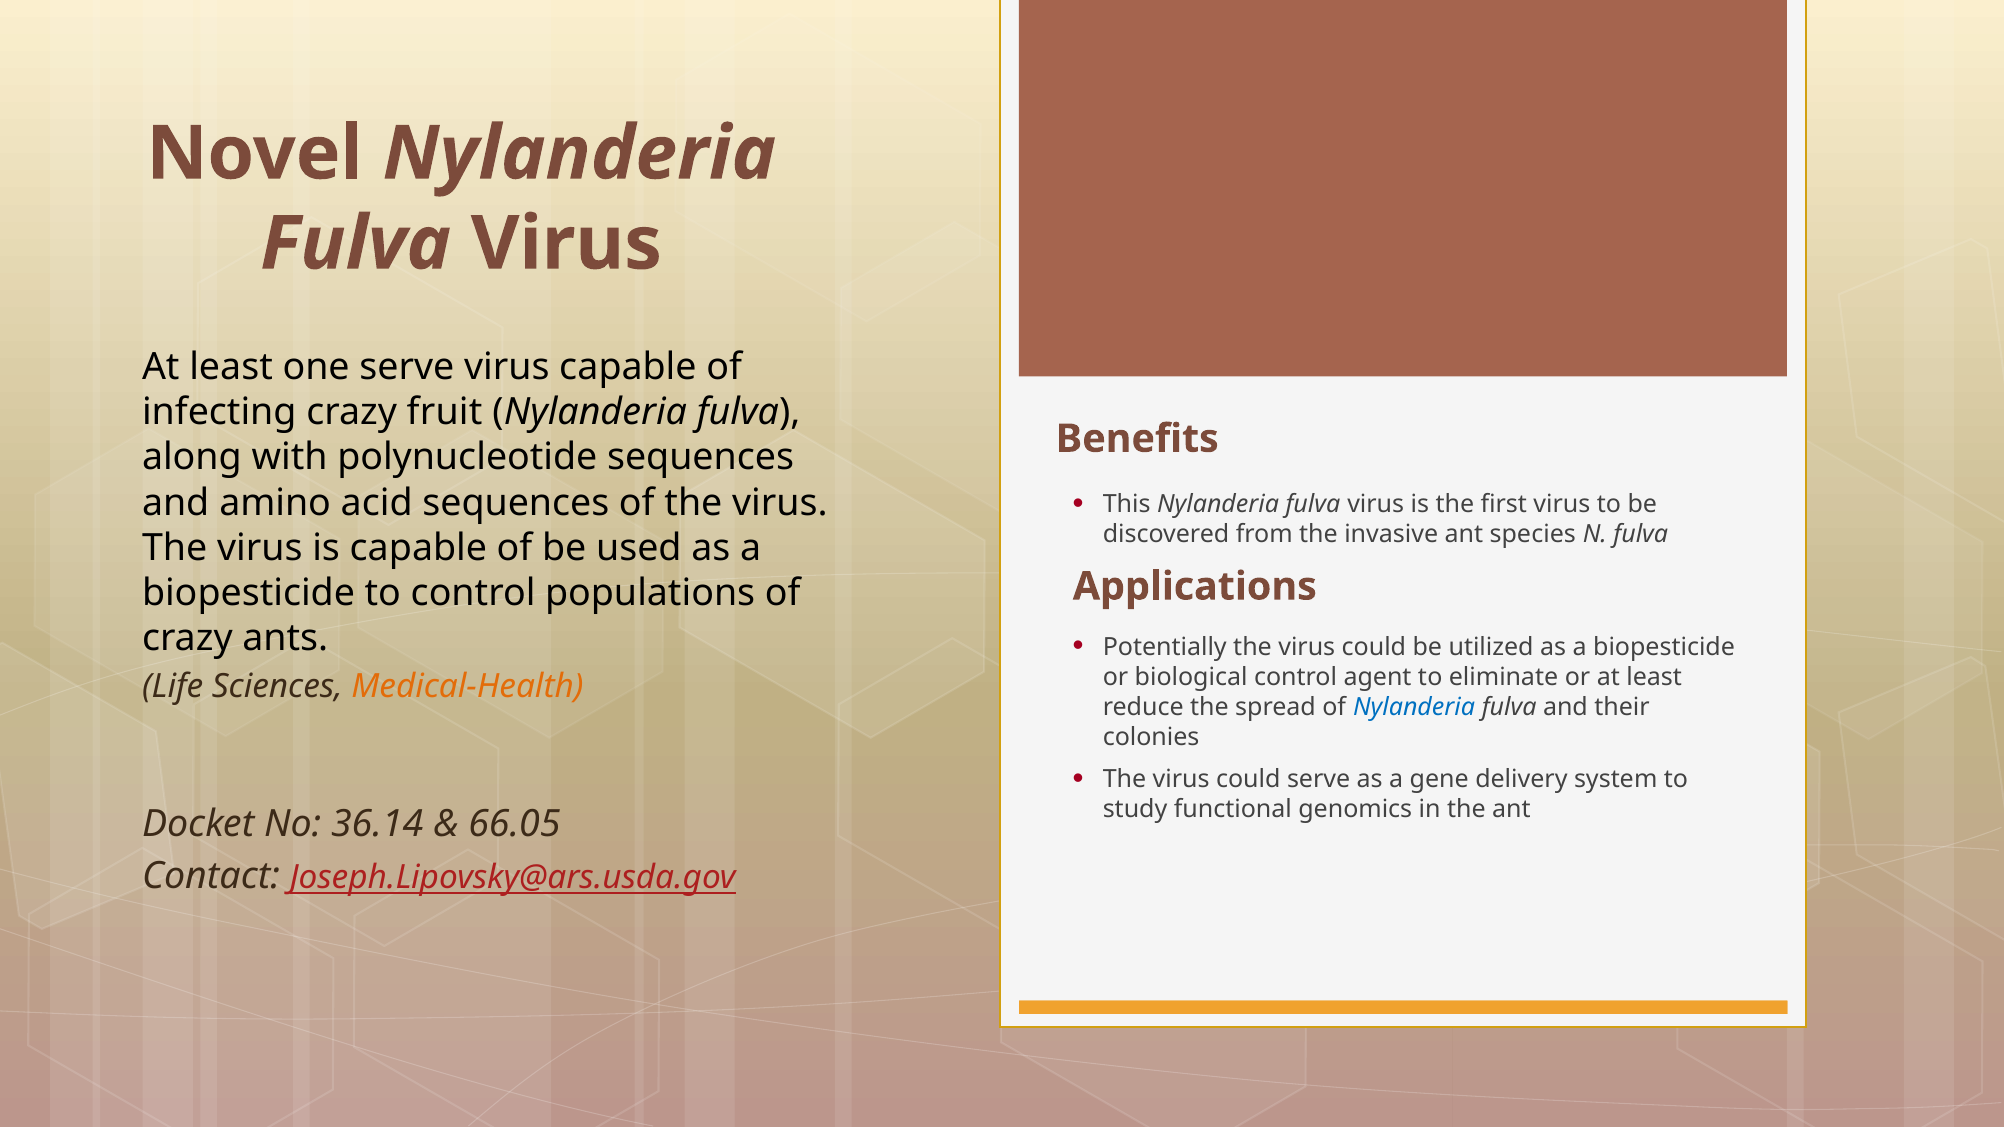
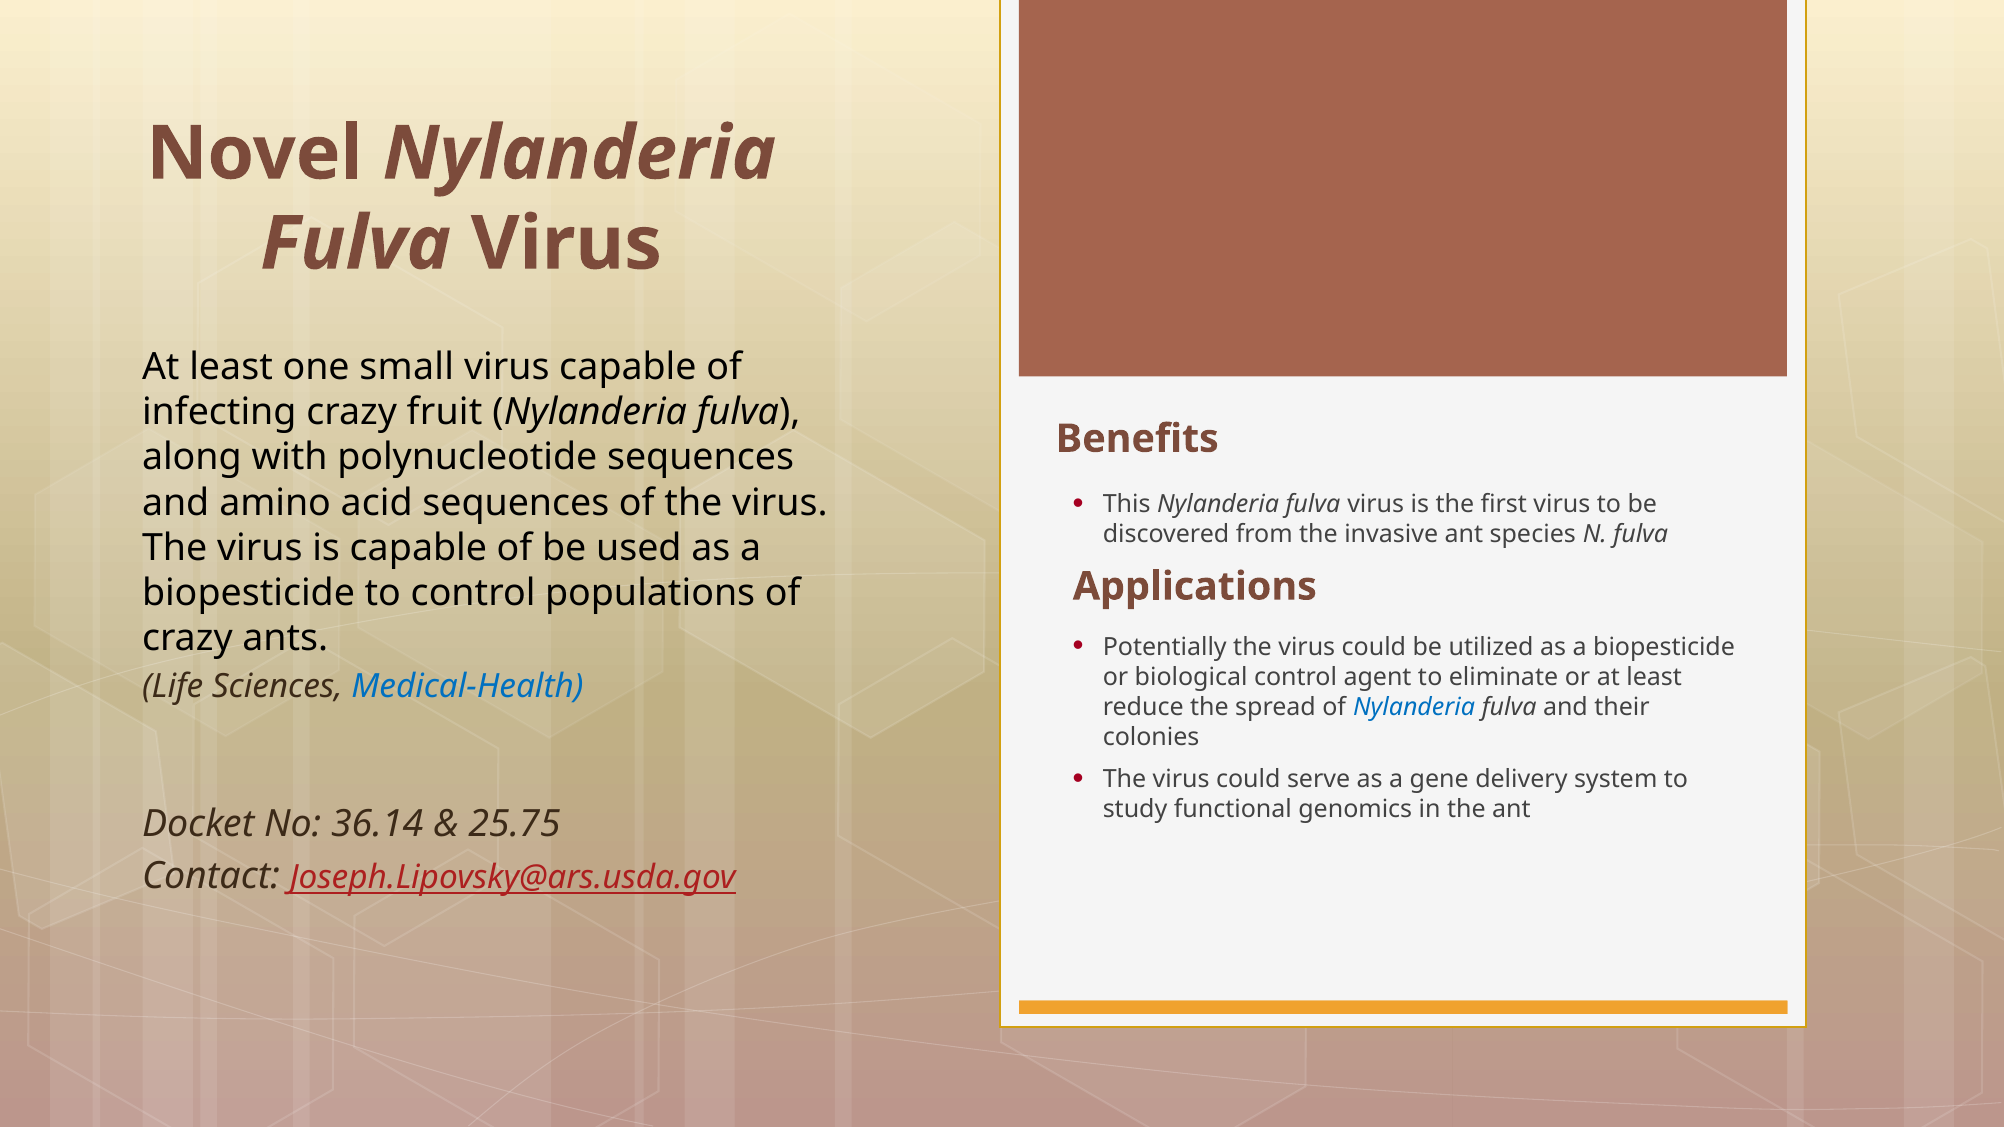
one serve: serve -> small (407, 367)
Medical-Health colour: orange -> blue (467, 687)
66.05: 66.05 -> 25.75 (514, 824)
